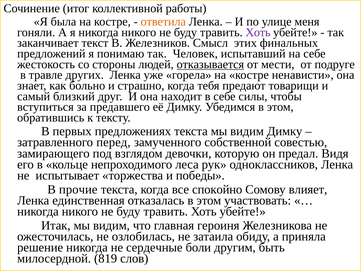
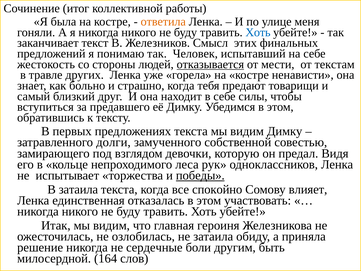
Хоть colour: purple -> blue (258, 32)
подруге: подруге -> текстам (335, 64)
перед: перед -> долги (113, 142)
победы underline: none -> present (200, 175)
В прочие: прочие -> затаила (78, 189)
819: 819 -> 164 (106, 258)
